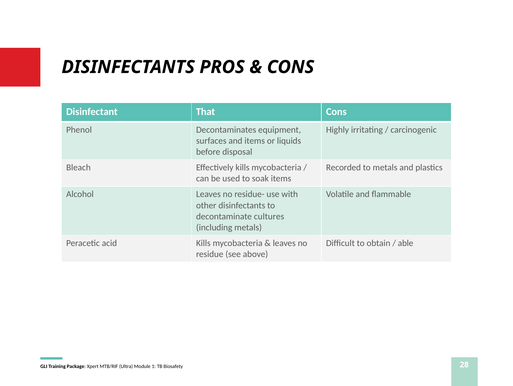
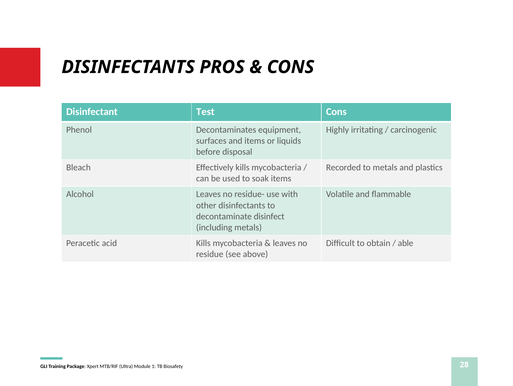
That: That -> Test (205, 112)
cultures: cultures -> disinfect (269, 216)
